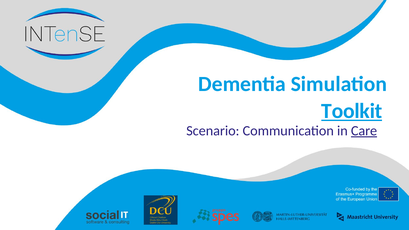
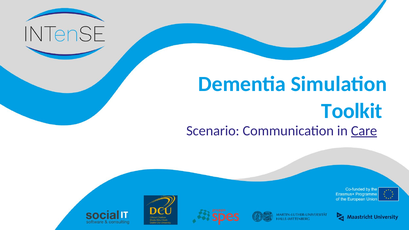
Toolkit underline: present -> none (352, 111)
